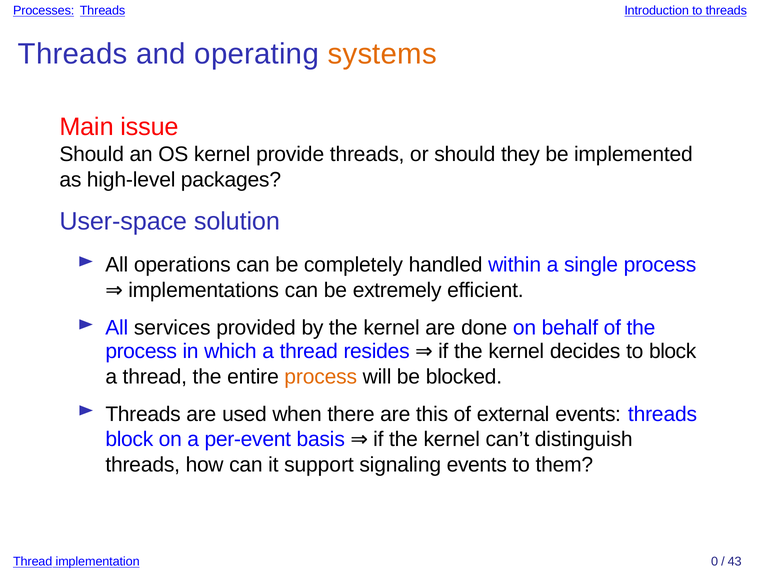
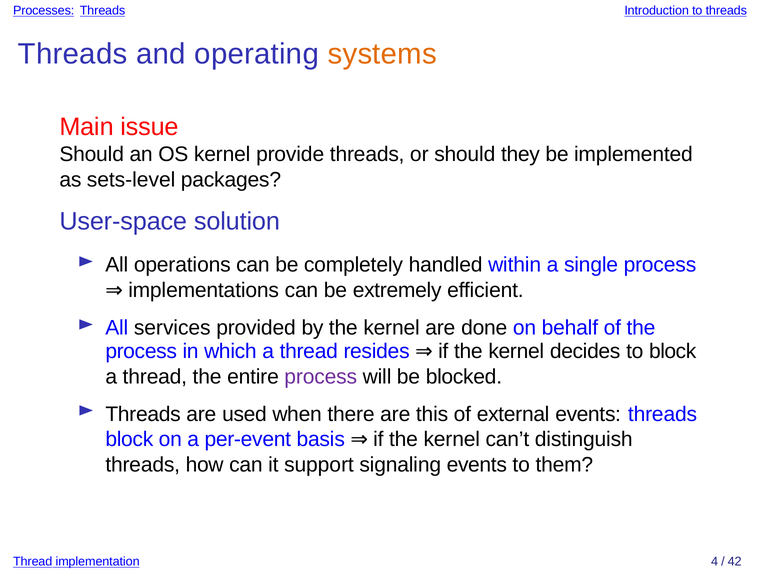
high-level: high-level -> sets-level (131, 180)
process colour: orange -> purple (321, 376)
0: 0 -> 4 (715, 561)
43: 43 -> 42 (735, 561)
